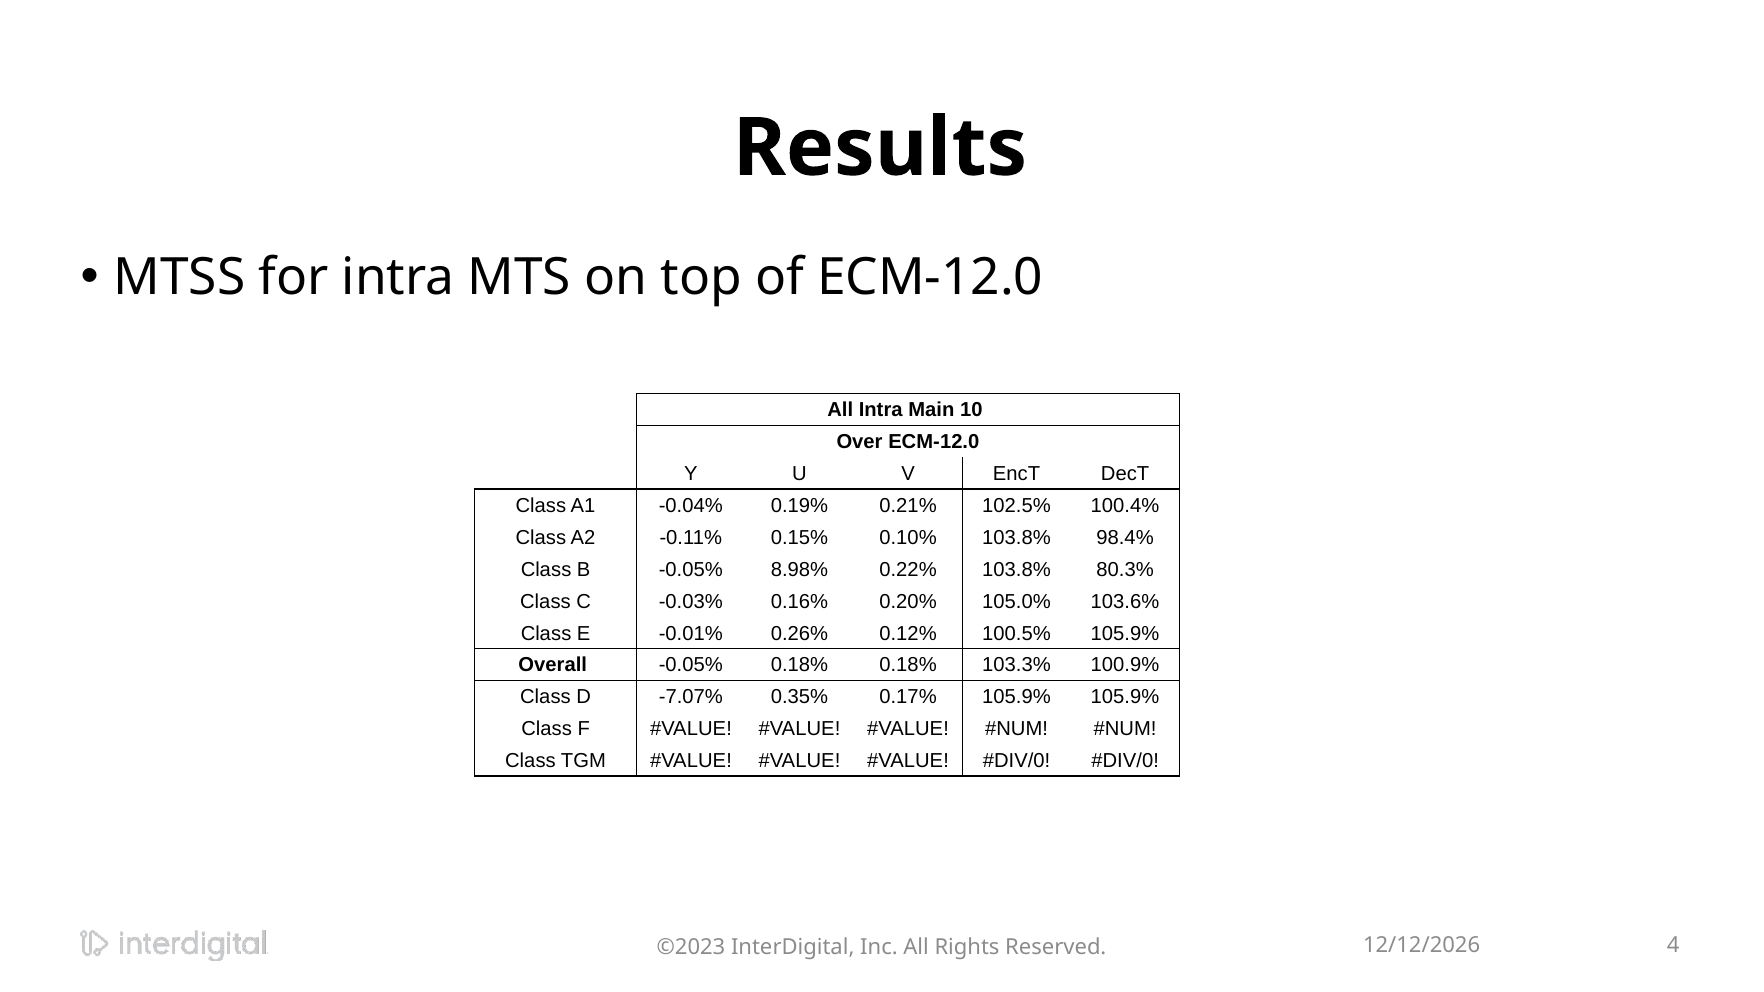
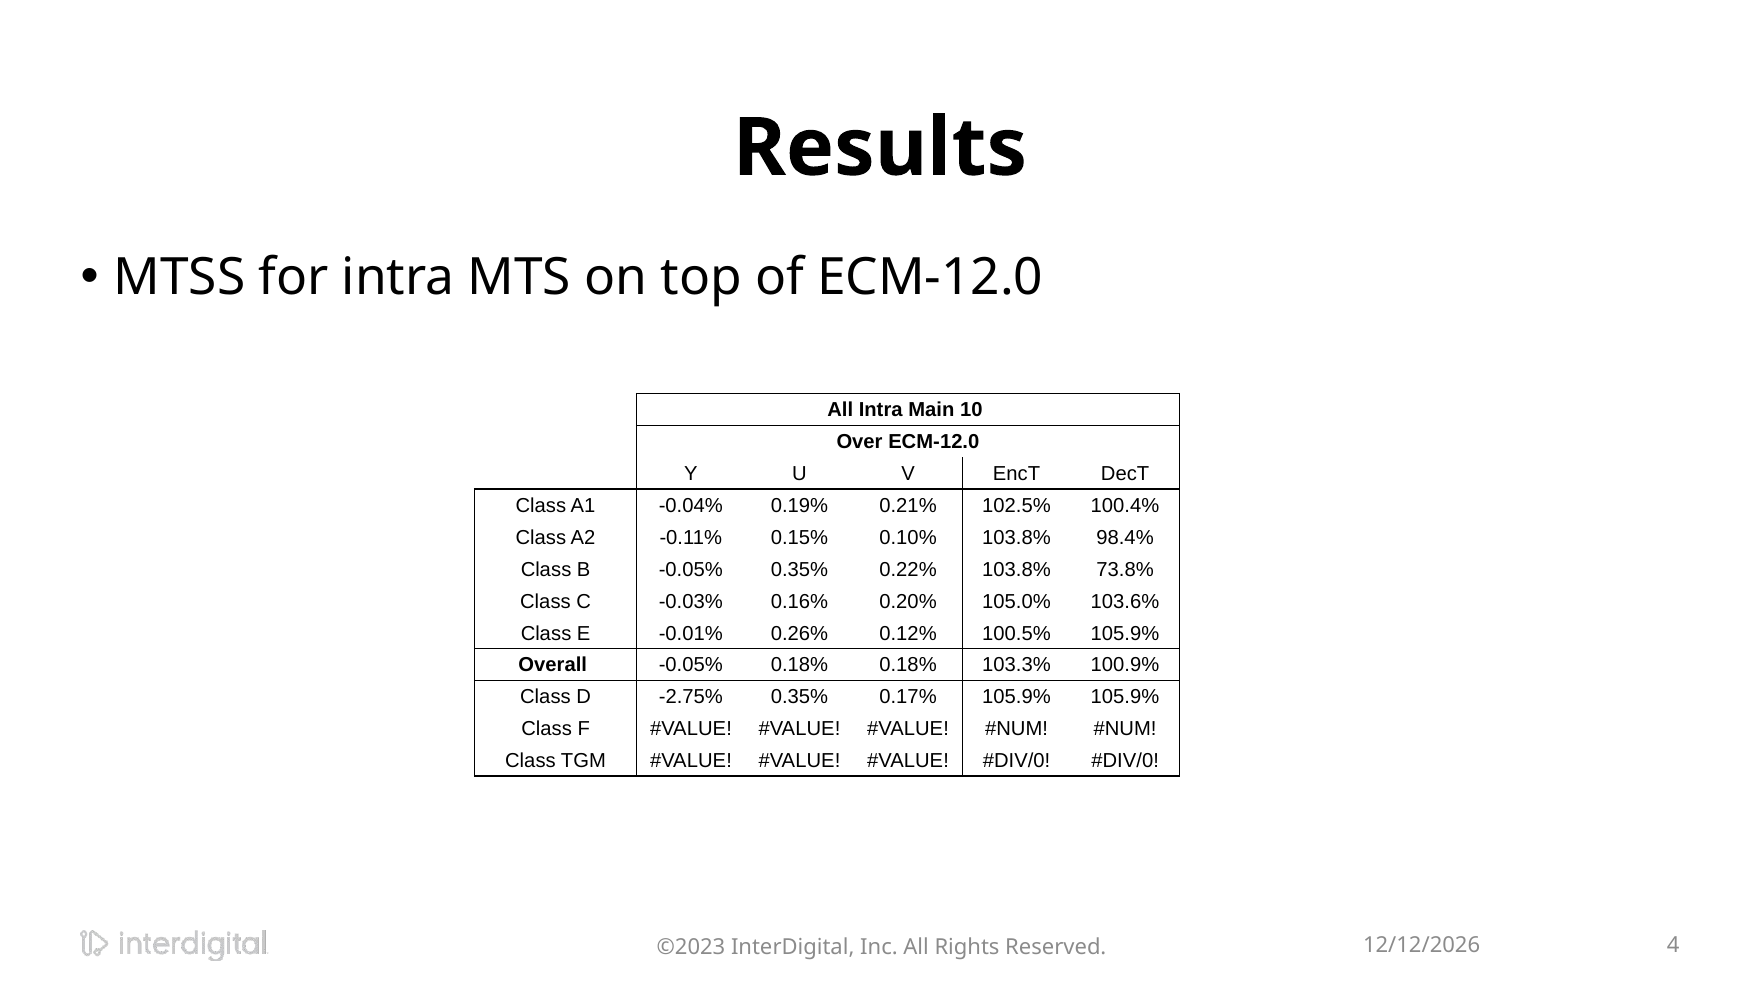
-0.05% 8.98%: 8.98% -> 0.35% (800, 570)
80.3%: 80.3% -> 73.8% (1125, 570)
-7.07%: -7.07% -> -2.75% (691, 697)
